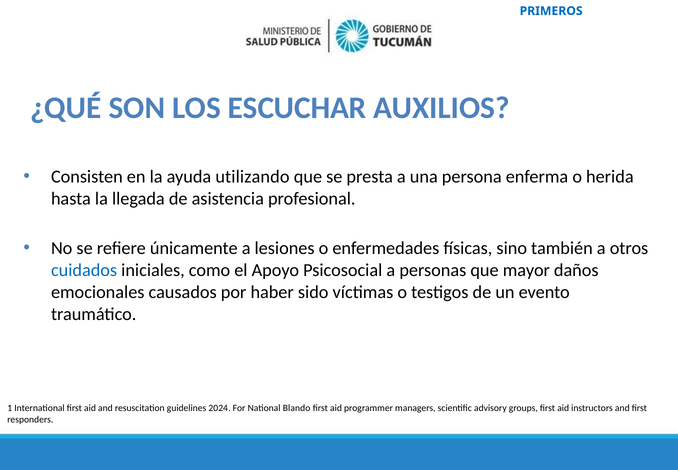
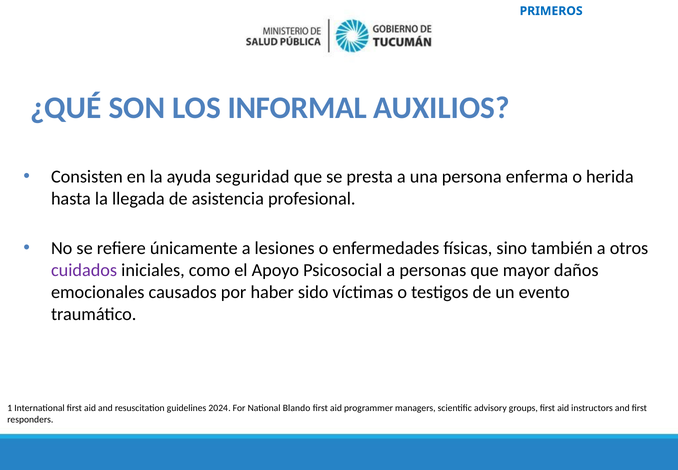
ESCUCHAR: ESCUCHAR -> INFORMAL (297, 108)
utilizando: utilizando -> seguridad (252, 177)
cuidados colour: blue -> purple (84, 270)
